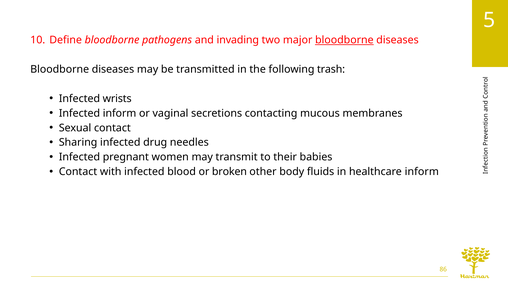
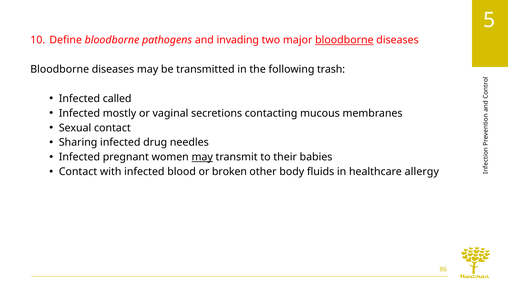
wrists: wrists -> called (117, 99)
Infected inform: inform -> mostly (120, 113)
may underline: none -> present (202, 157)
healthcare inform: inform -> allergy (422, 172)
